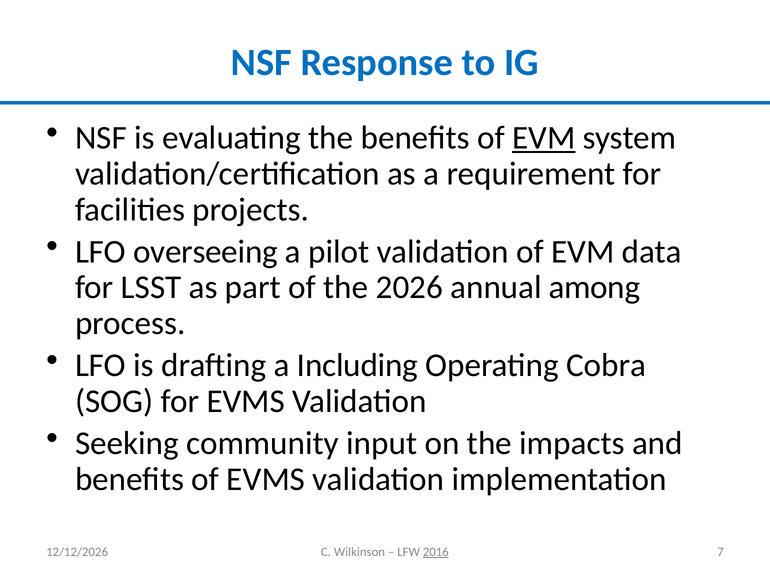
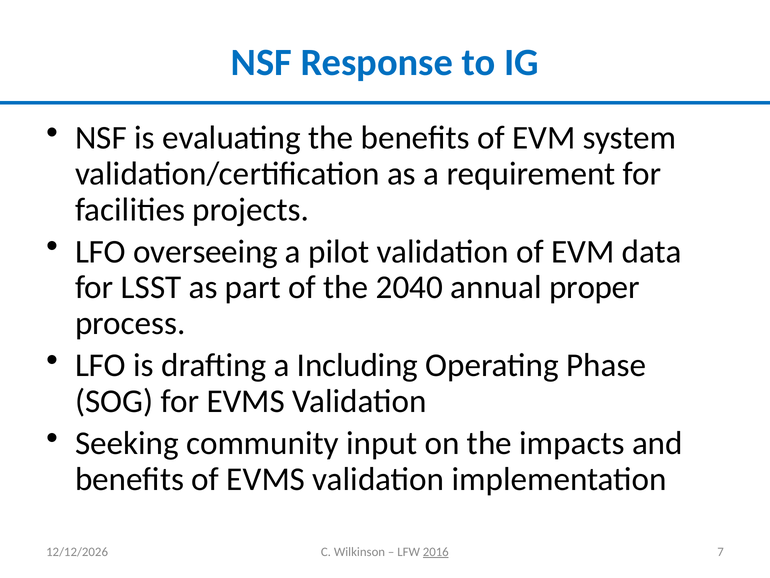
EVM underline: present -> none (544, 138)
2026: 2026 -> 2040 (409, 287)
among: among -> proper (594, 287)
Cobra: Cobra -> Phase (606, 365)
